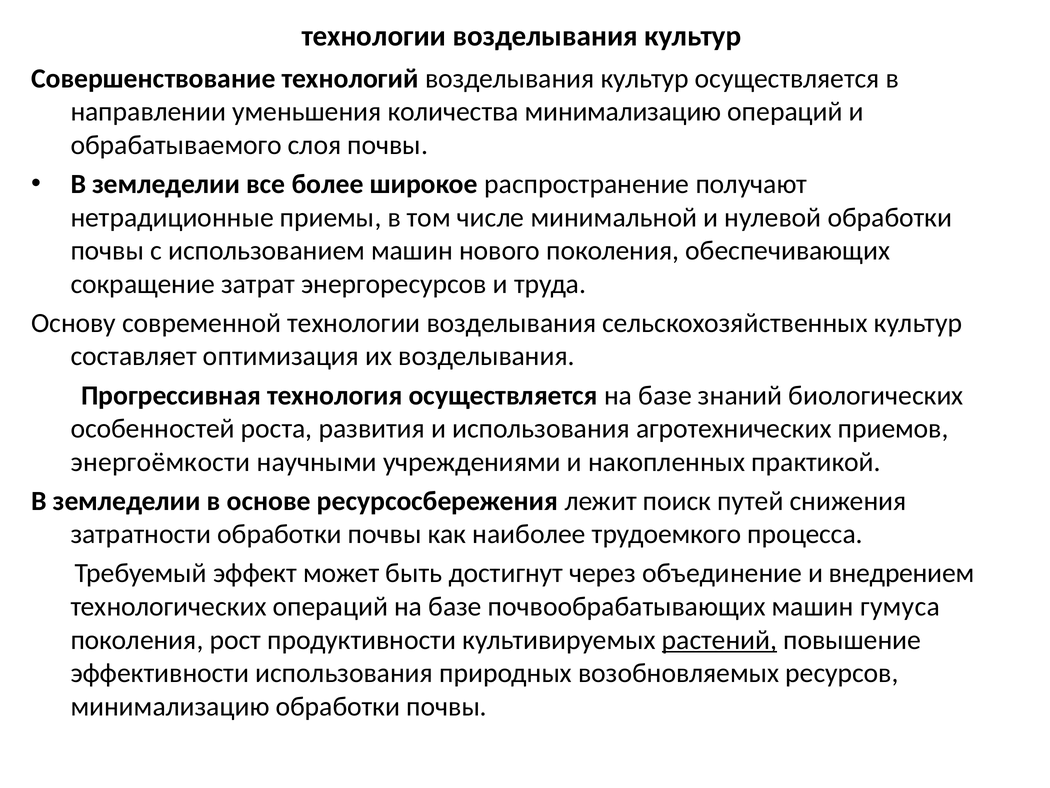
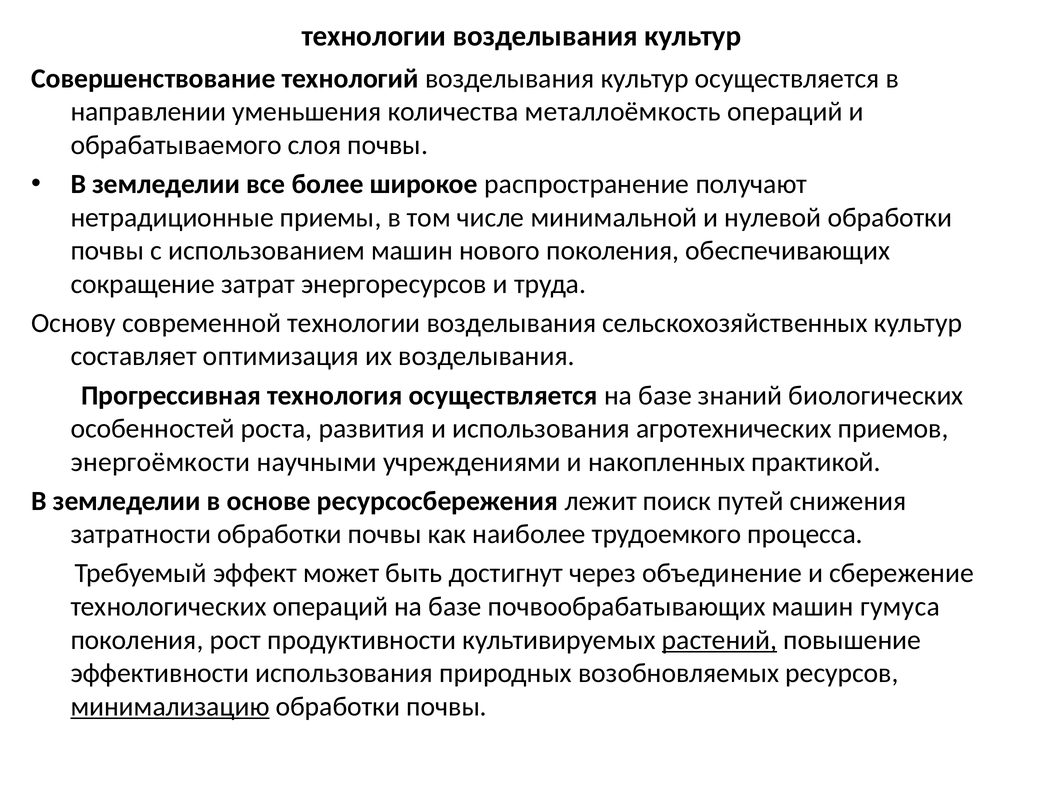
количества минимализацию: минимализацию -> металлоёмкость (623, 112)
внедрением: внедрением -> сбережение (902, 573)
минимализацию underline: none -> present (170, 706)
